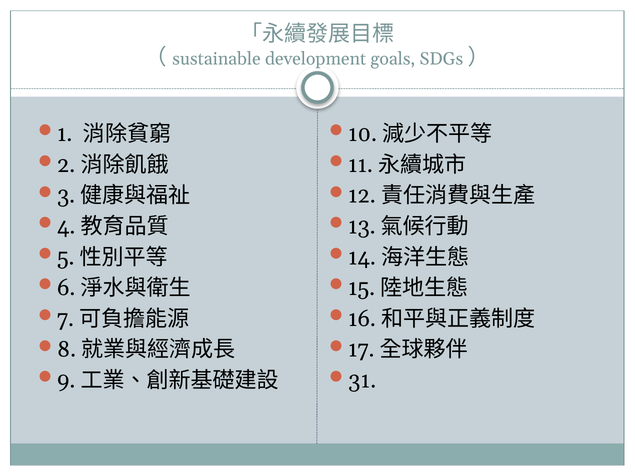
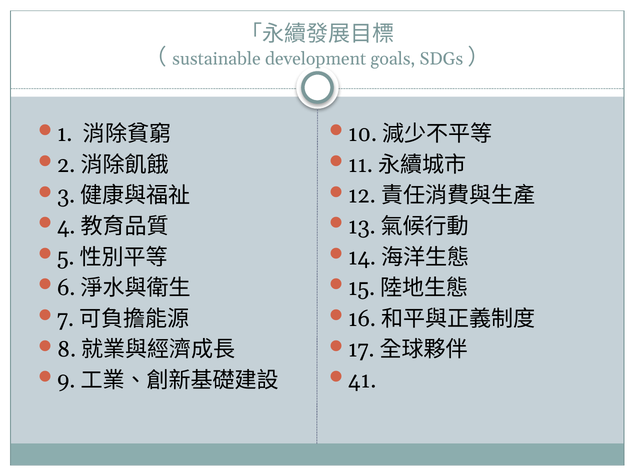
31: 31 -> 41 (362, 381)
